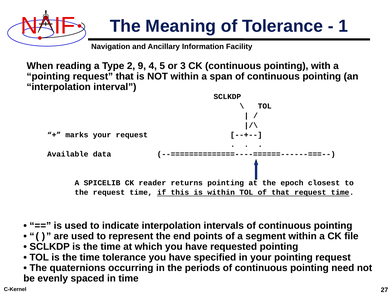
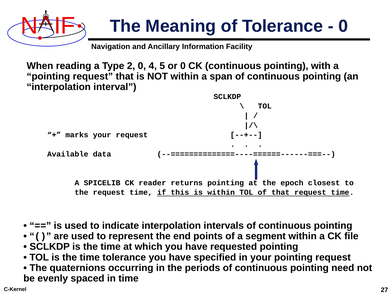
1: 1 -> 0 (343, 26)
2 9: 9 -> 0 (142, 66)
or 3: 3 -> 0 (183, 66)
